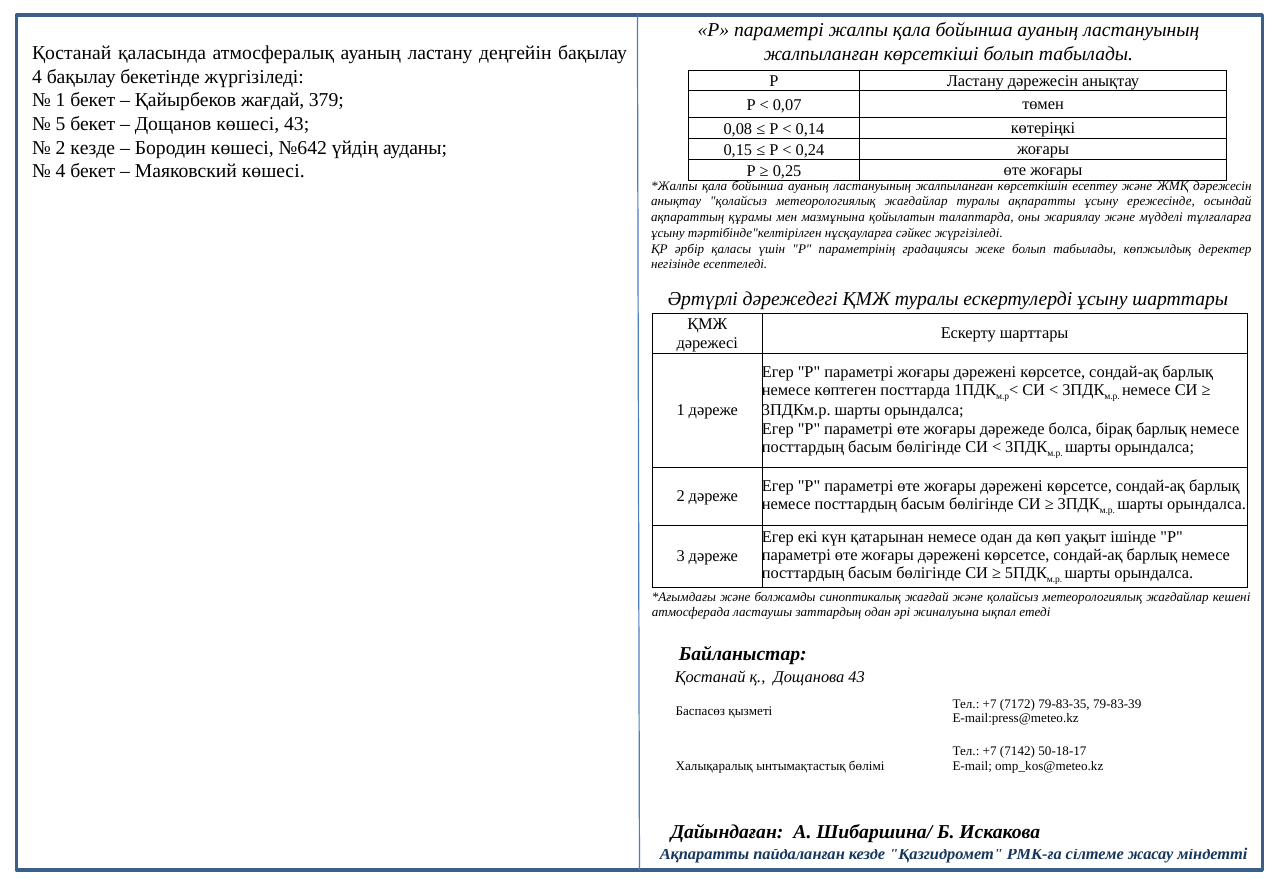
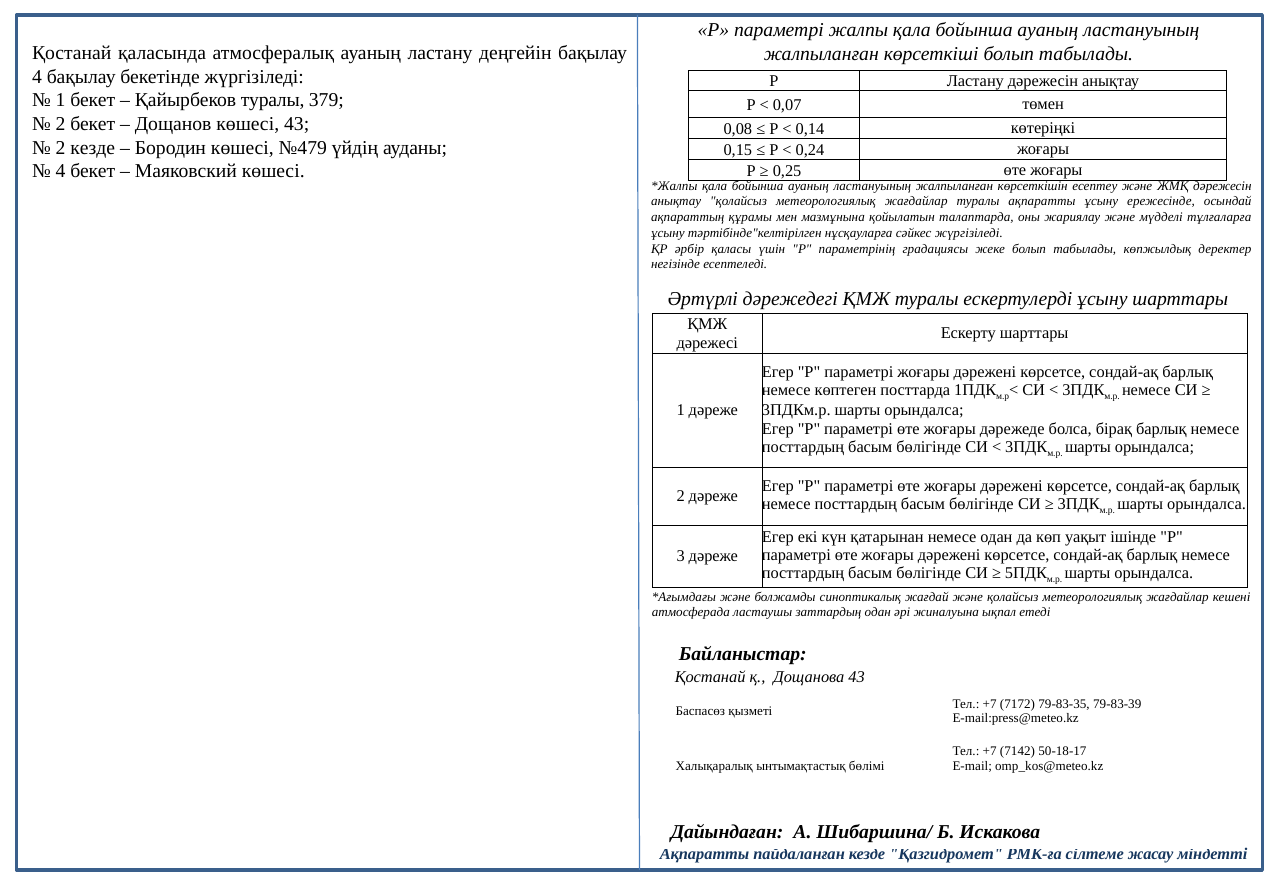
Қайырбеков жағдай: жағдай -> туралы (273, 100)
5: 5 -> 2 (61, 124)
№642: №642 -> №479 (303, 148)
